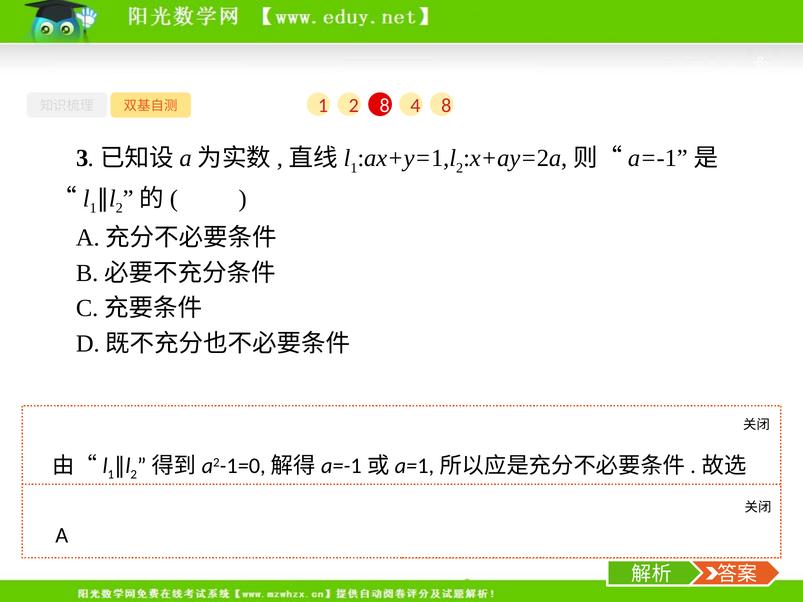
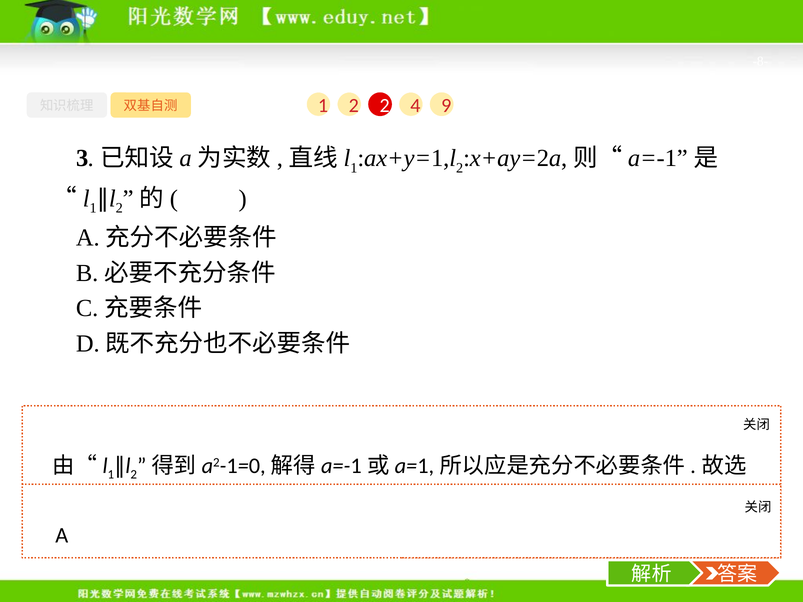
1 8: 8 -> 9 (446, 106)
2 8: 8 -> 2 (385, 106)
